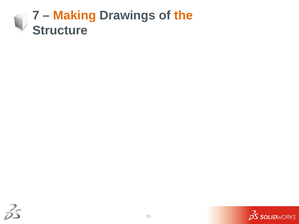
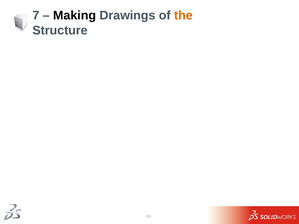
Making colour: orange -> black (75, 15)
